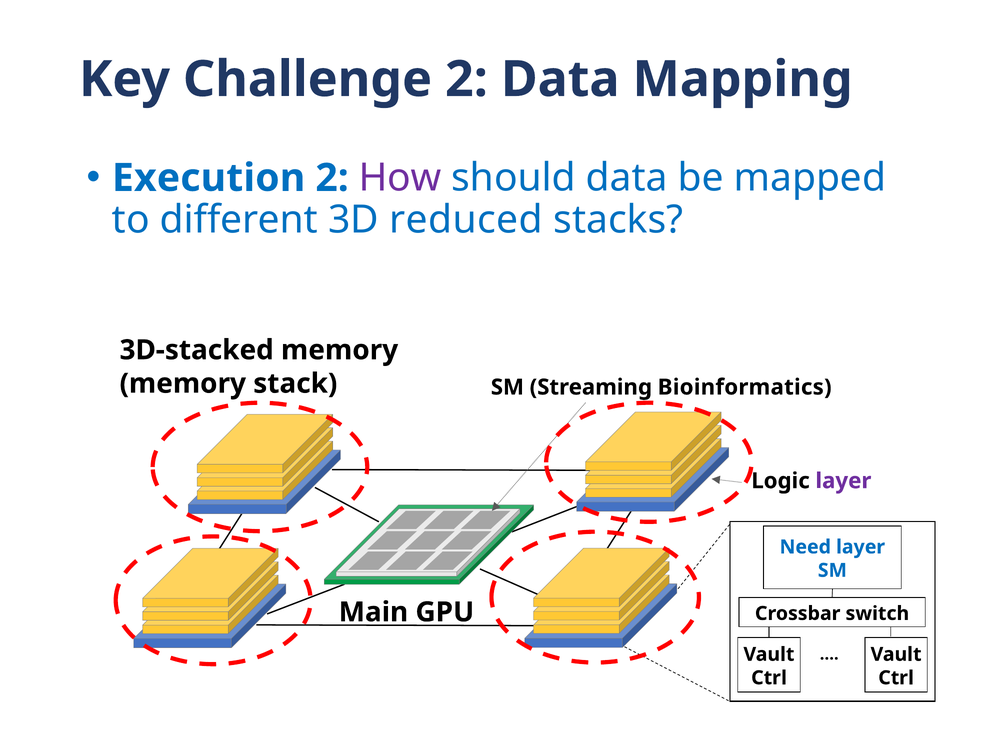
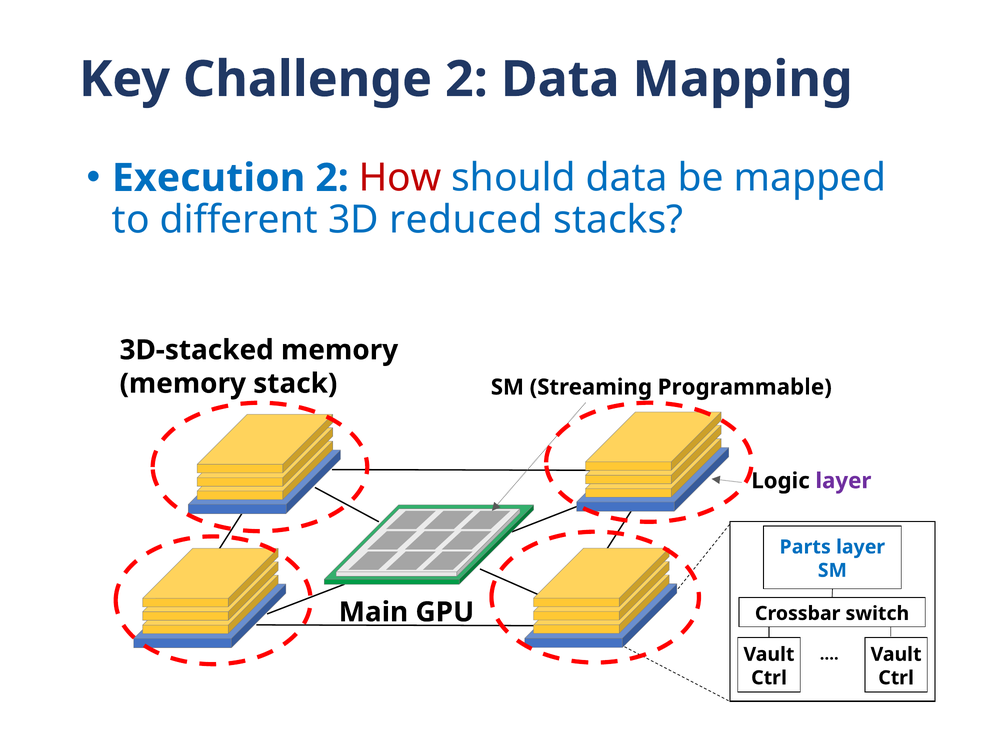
How colour: purple -> red (400, 178)
Bioinformatics: Bioinformatics -> Programmable (745, 387)
Need: Need -> Parts (805, 547)
